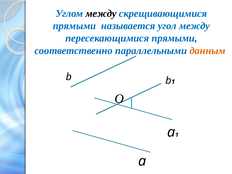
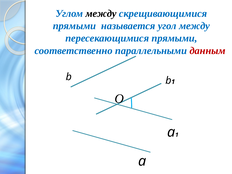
данным colour: orange -> red (207, 51)
